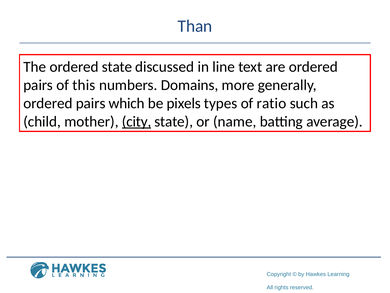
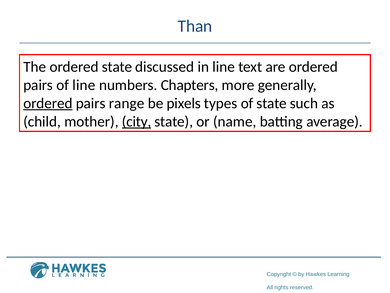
of this: this -> line (84, 85)
Domains: Domains -> Chapters (190, 85)
ordered underline: none -> present (48, 103)
which: which -> range (127, 103)
of ratio: ratio -> state (272, 103)
